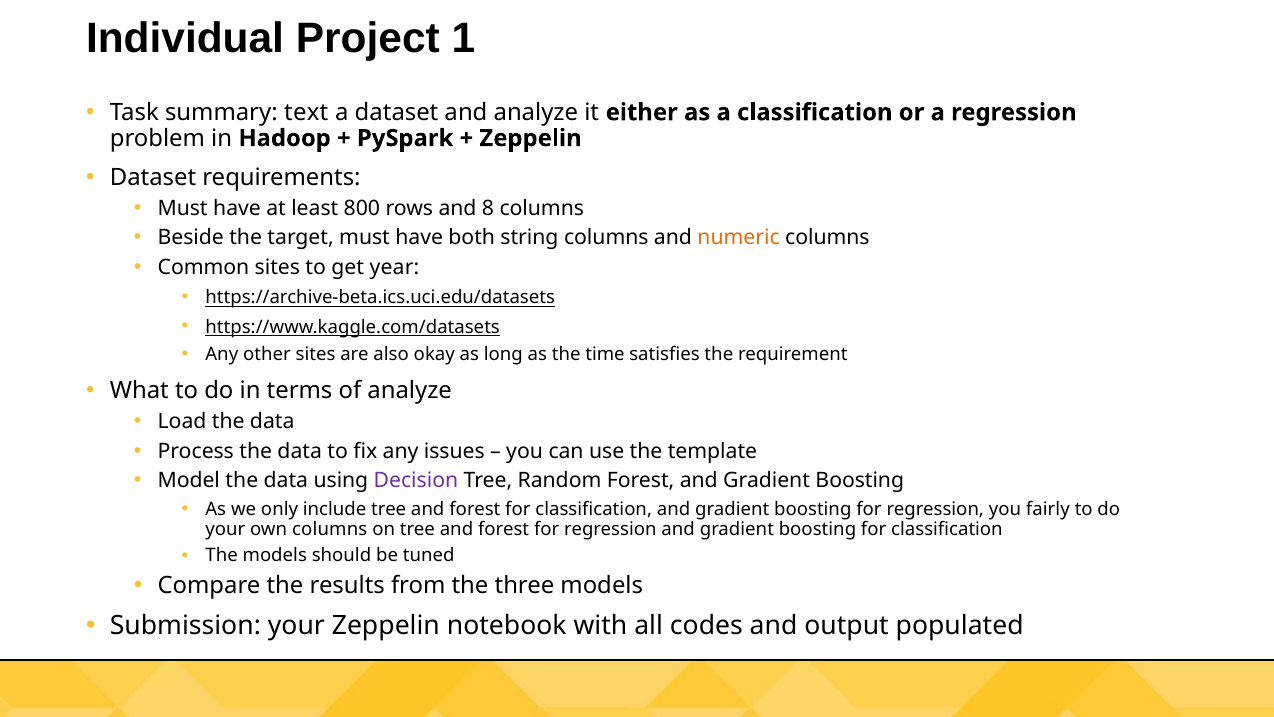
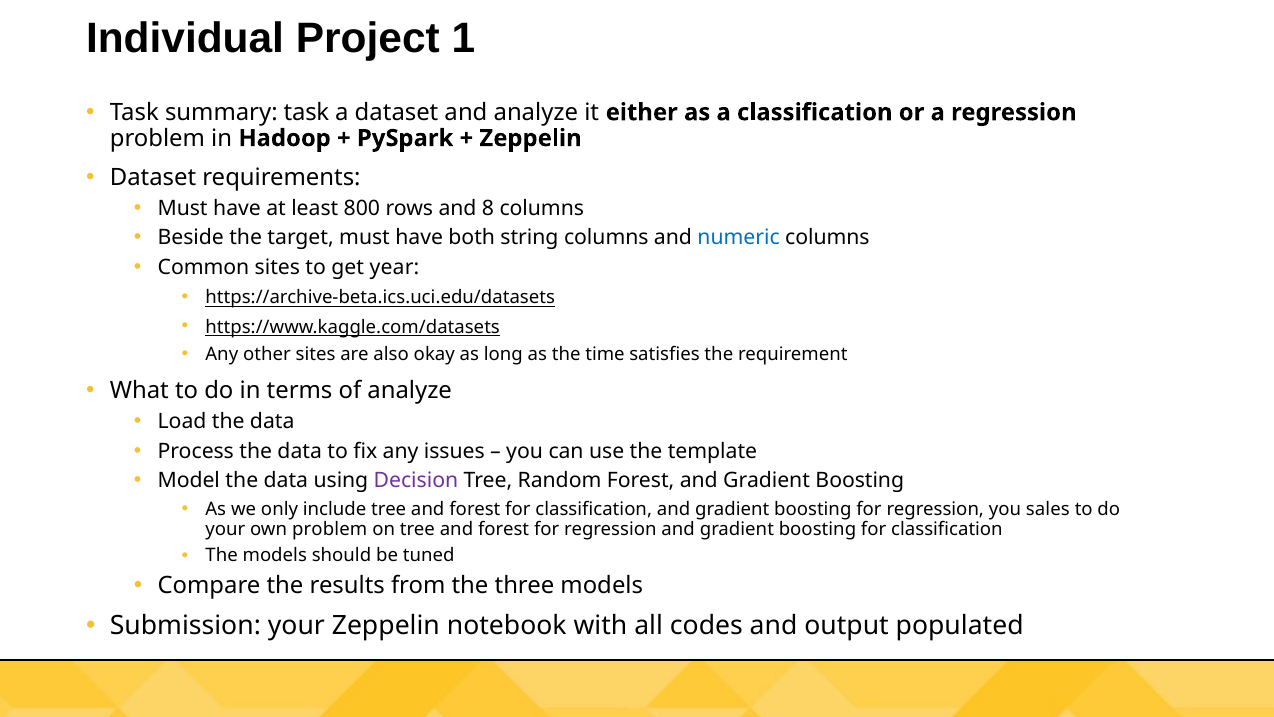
summary text: text -> task (306, 112)
numeric colour: orange -> blue (739, 238)
fairly: fairly -> sales (1048, 509)
own columns: columns -> problem (330, 529)
